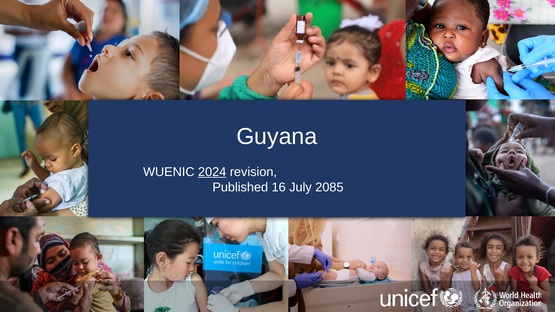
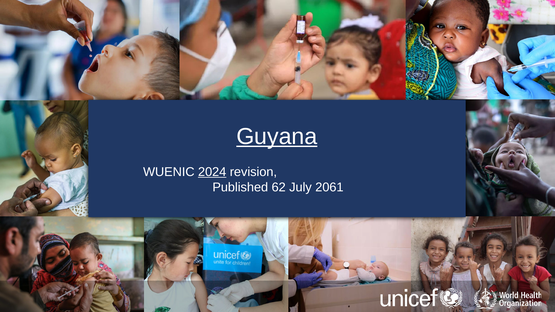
Guyana underline: none -> present (277, 137)
16: 16 -> 62 (279, 187)
2085: 2085 -> 2061 (329, 187)
